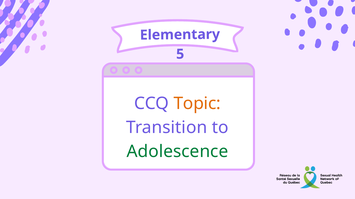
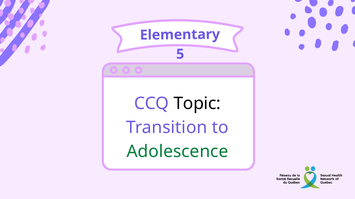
Topic colour: orange -> black (197, 104)
